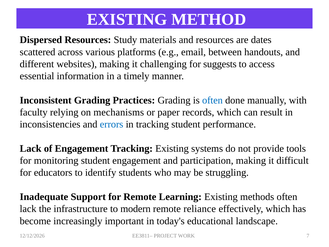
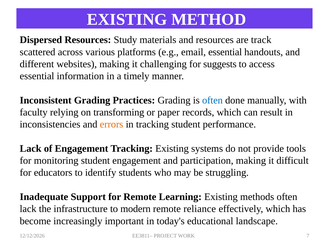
dates: dates -> track (261, 40)
email between: between -> essential (225, 52)
mechanisms: mechanisms -> transforming (119, 112)
errors colour: blue -> orange (112, 124)
